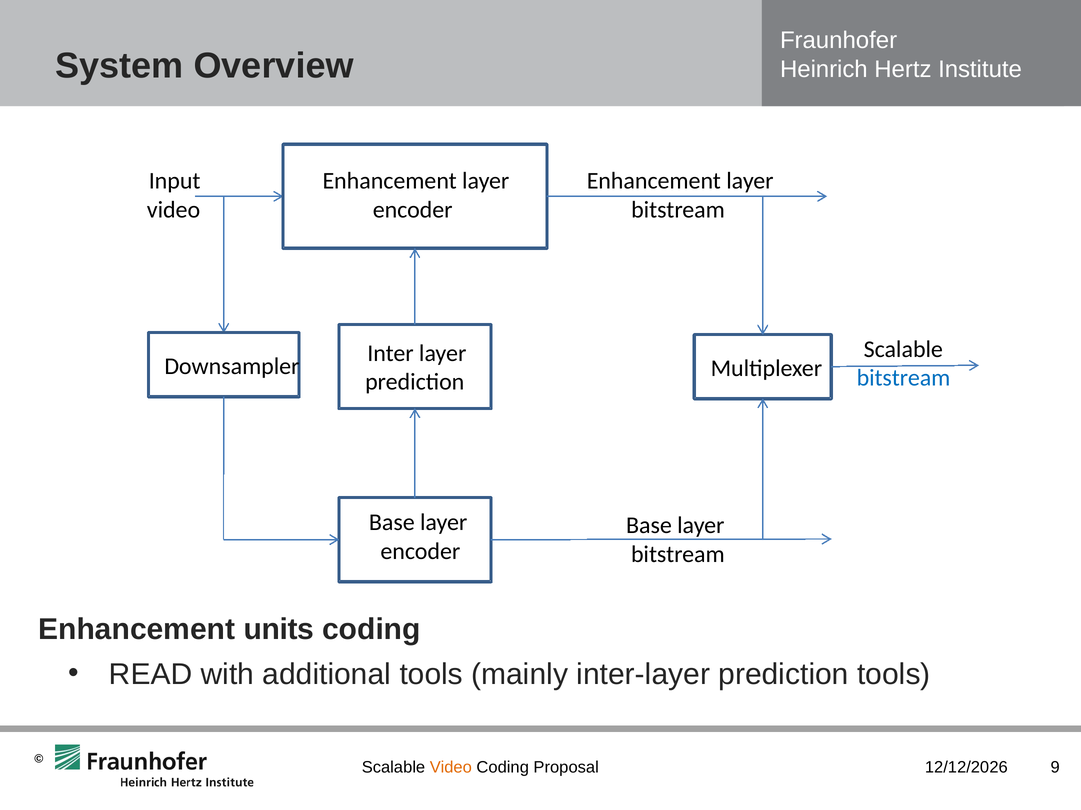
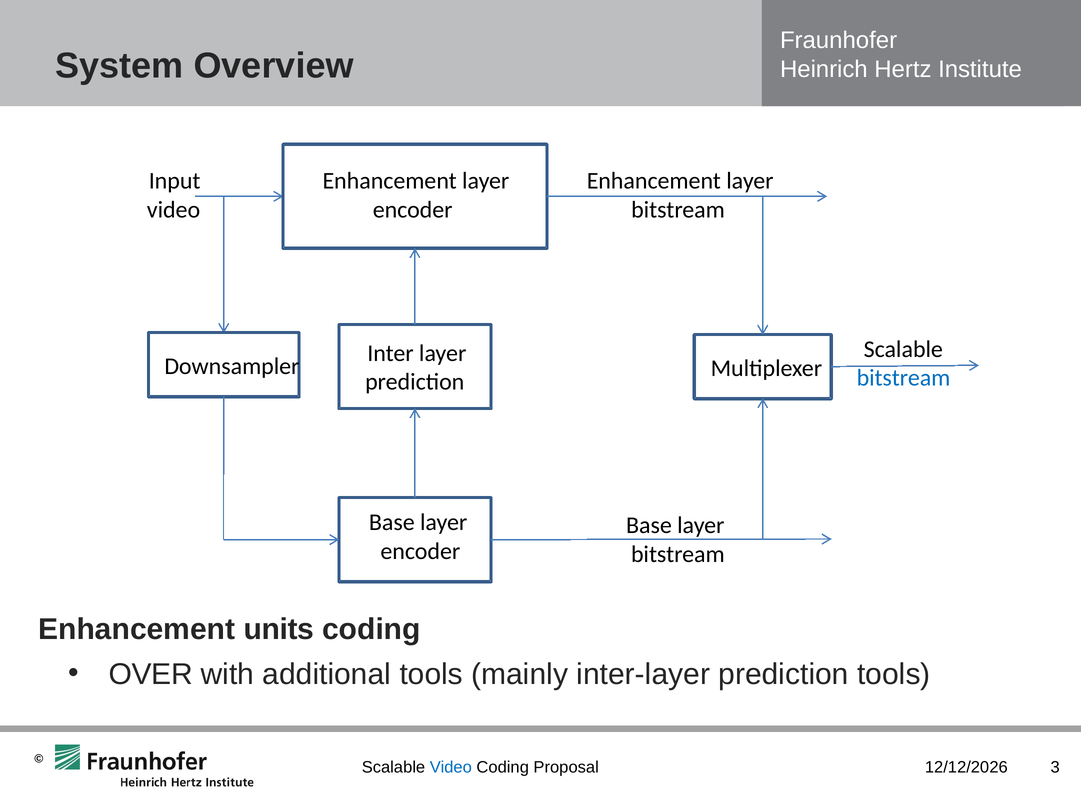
READ: READ -> OVER (151, 675)
Video colour: orange -> blue (451, 768)
9: 9 -> 3 (1055, 768)
